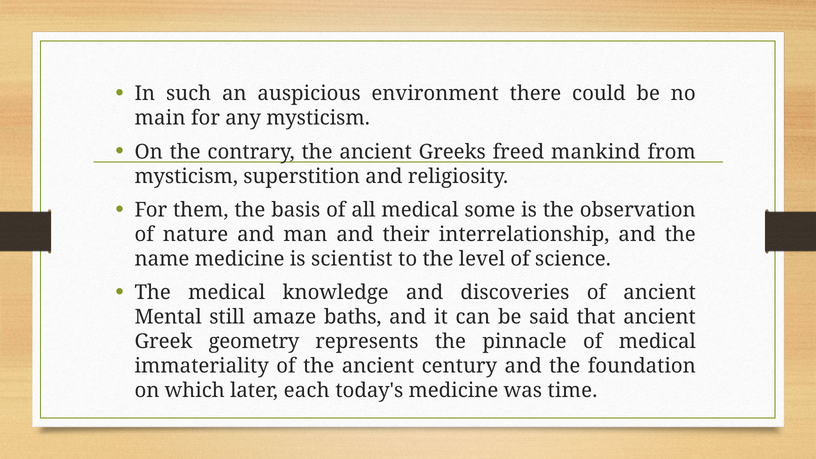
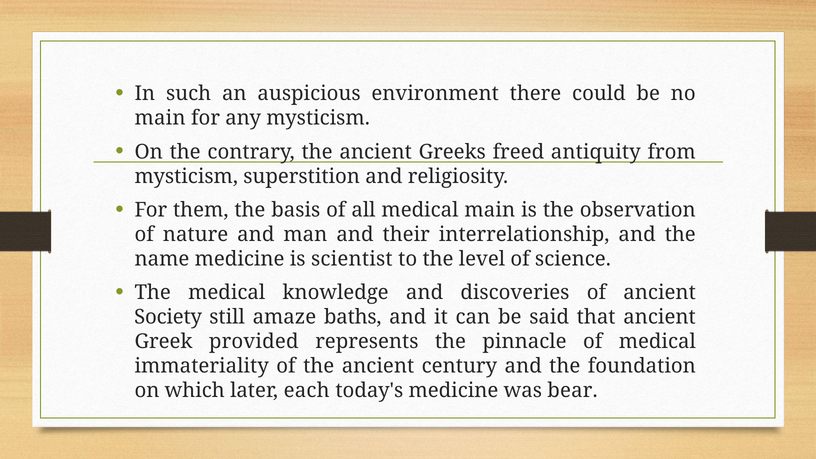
mankind: mankind -> antiquity (596, 152)
medical some: some -> main (490, 210)
Mental: Mental -> Society (168, 317)
geometry: geometry -> provided (254, 342)
time: time -> bear (573, 390)
